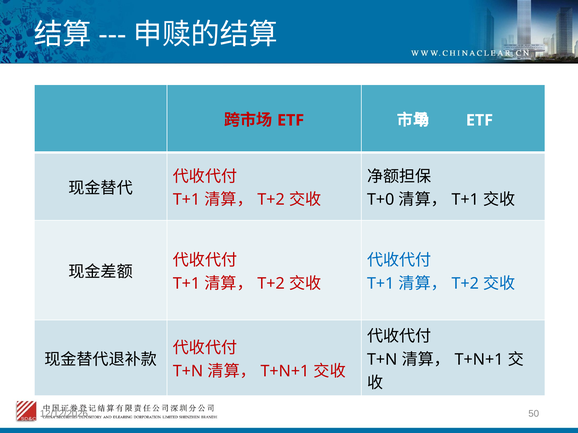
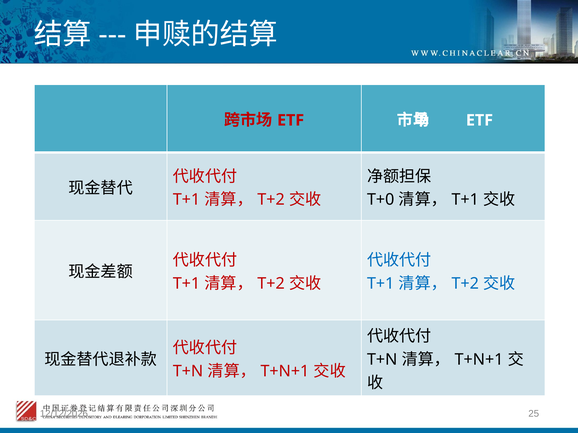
50: 50 -> 25 (534, 414)
